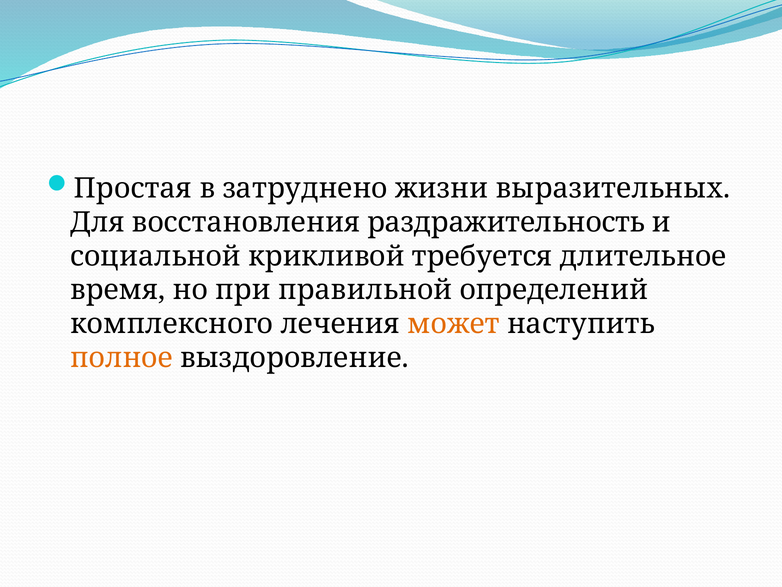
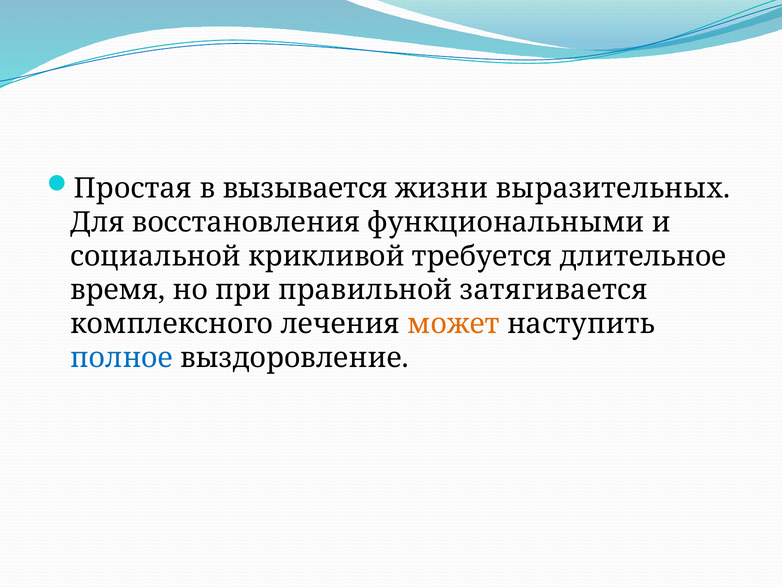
затруднено: затруднено -> вызывается (305, 188)
раздражительность: раздражительность -> функциональными (506, 222)
определений: определений -> затягивается (554, 290)
полное colour: orange -> blue (122, 358)
